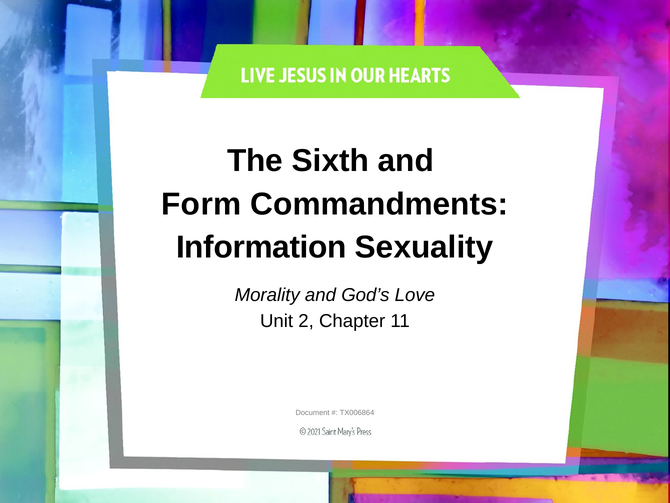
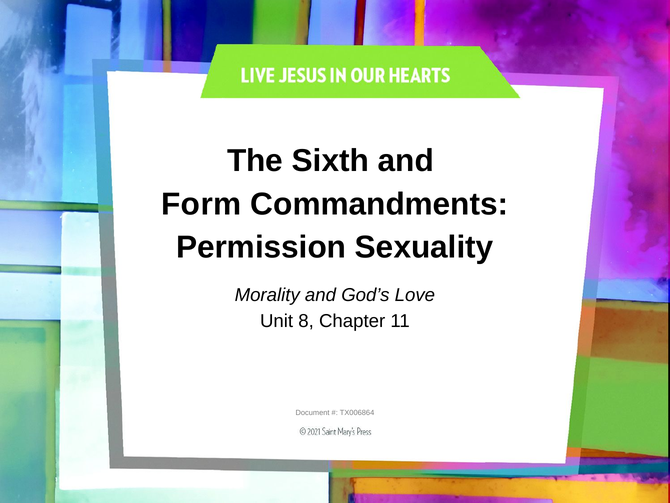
Information: Information -> Permission (261, 247)
2: 2 -> 8 (306, 321)
